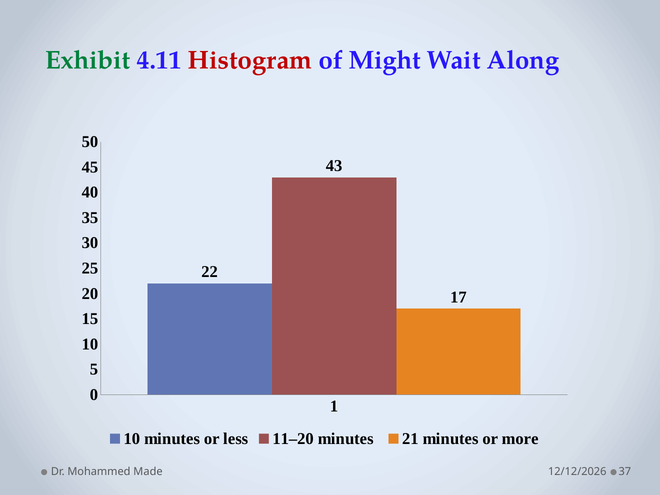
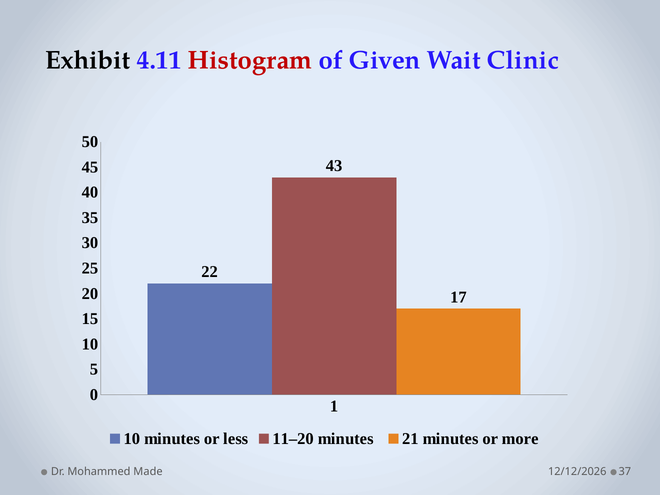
Exhibit colour: green -> black (88, 60)
Might: Might -> Given (385, 60)
Along: Along -> Clinic (523, 60)
